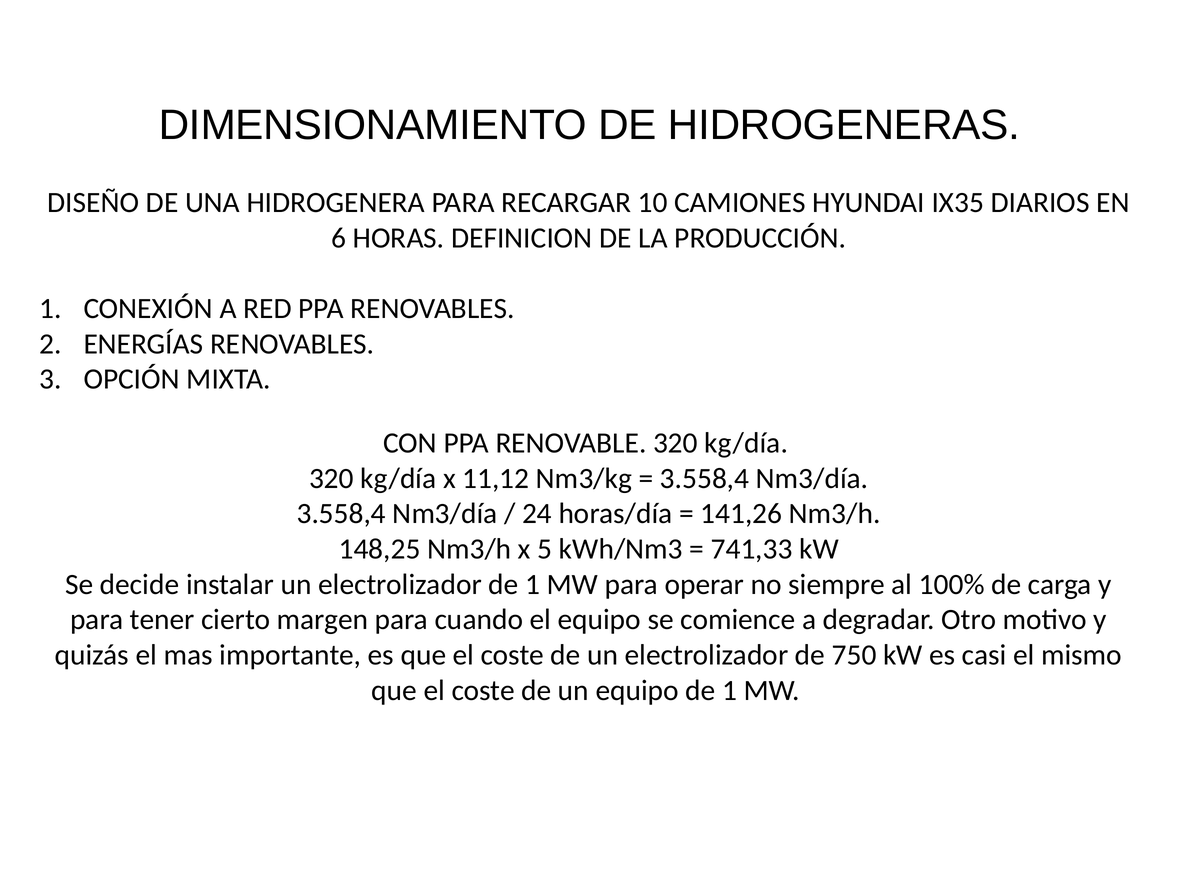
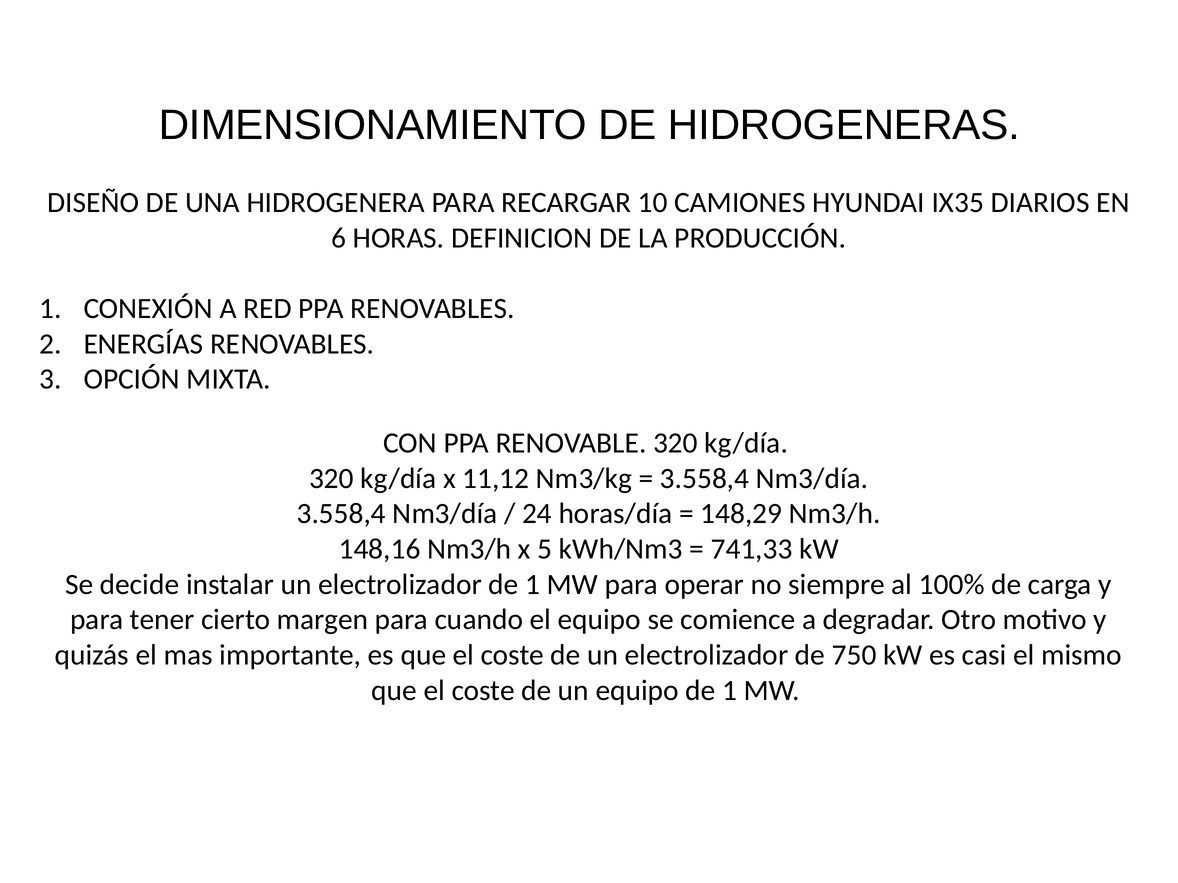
141,26: 141,26 -> 148,29 (741, 514)
148,25: 148,25 -> 148,16 (380, 549)
